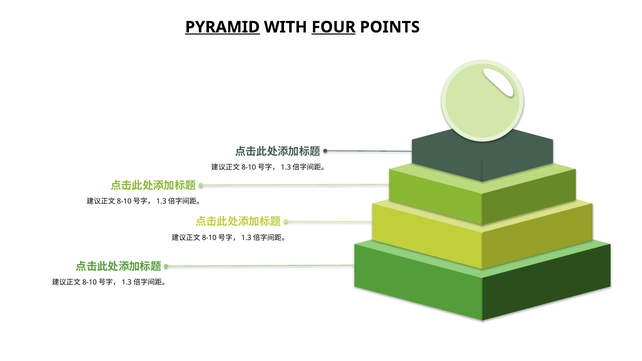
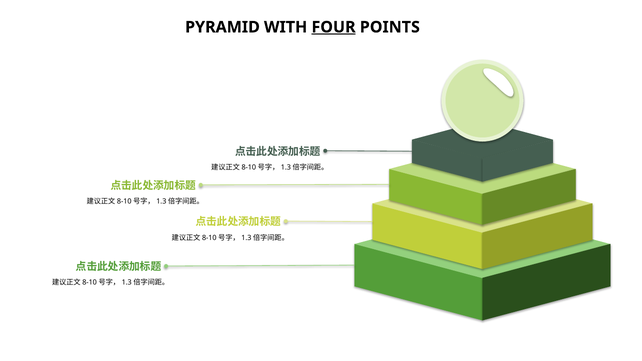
PYRAMID underline: present -> none (222, 27)
